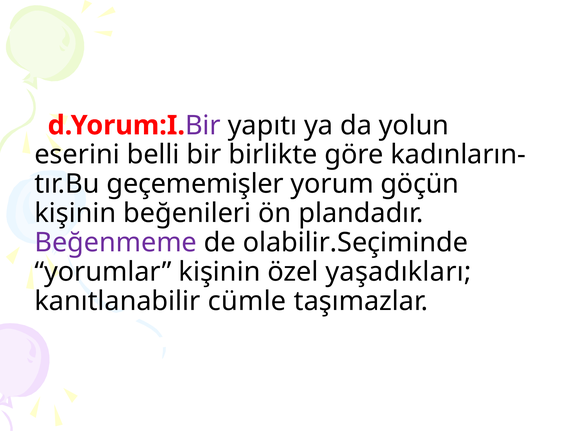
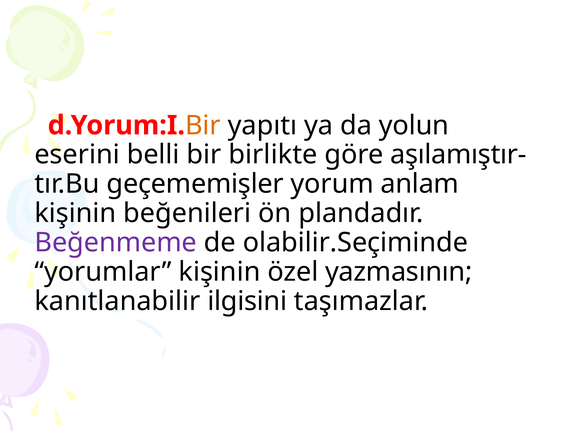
Bir colour: purple -> orange (203, 125)
kadınların-: kadınların- -> aşılamıştır- (458, 155)
göçün: göçün -> anlam (420, 184)
yaşadıkları: yaşadıkları -> yazmasının (399, 272)
cümle: cümle -> ilgisini (247, 301)
